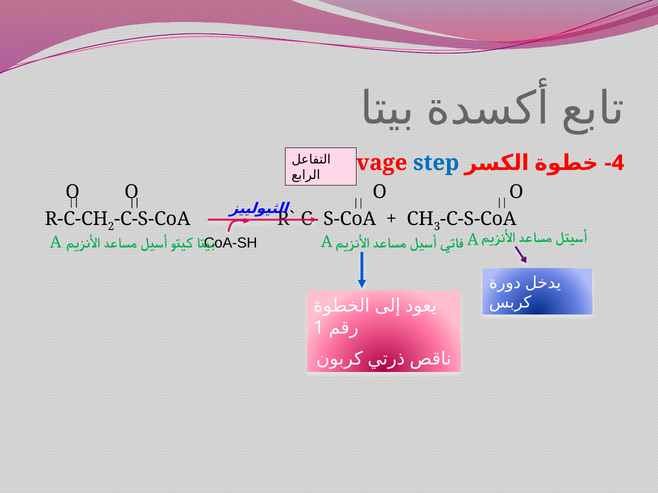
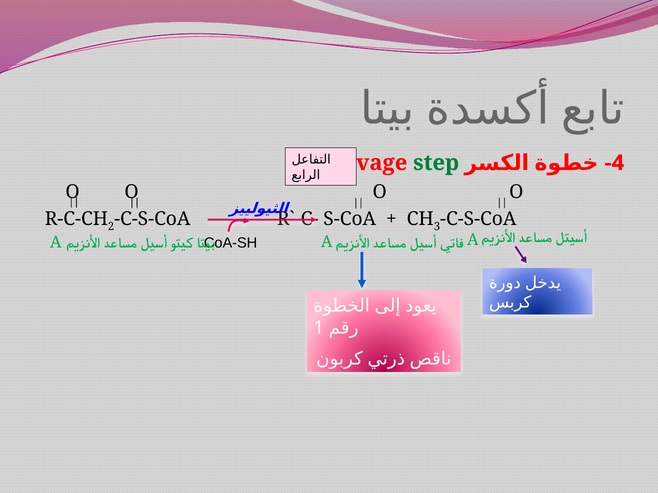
step colour: blue -> green (436, 163)
